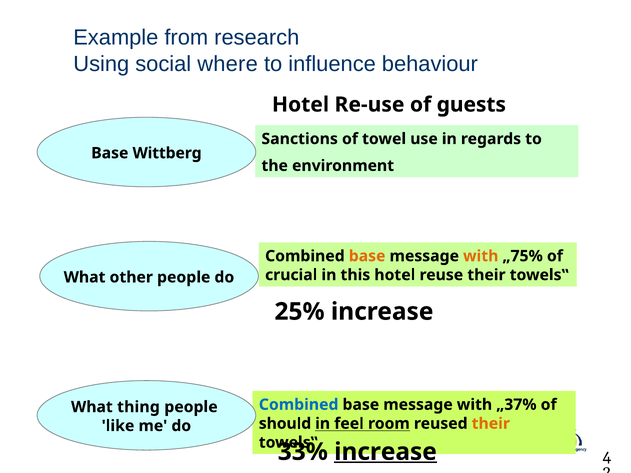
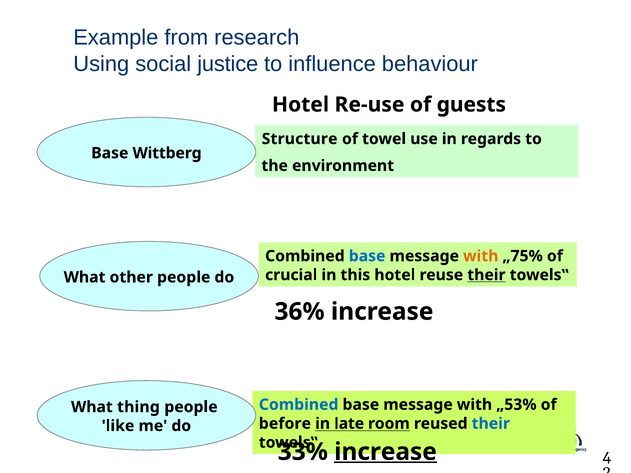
where: where -> justice (228, 64)
Sanctions: Sanctions -> Structure (300, 139)
base colour: orange -> blue (367, 256)
their underline: none -> present (486, 275)
25%: 25% -> 36% (300, 312)
„37%: „37% -> „53% (516, 405)
should: should -> before (285, 424)
feel: feel -> late (349, 424)
their colour: orange -> blue (491, 424)
